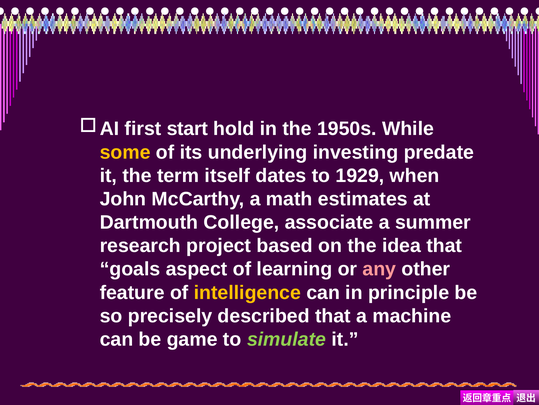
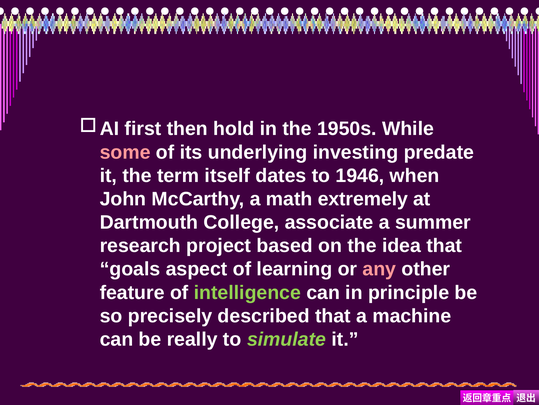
start: start -> then (187, 129)
some colour: yellow -> pink (125, 152)
1929: 1929 -> 1946 (360, 175)
estimates: estimates -> extremely (363, 199)
intelligence colour: yellow -> light green (247, 292)
game: game -> really (192, 339)
